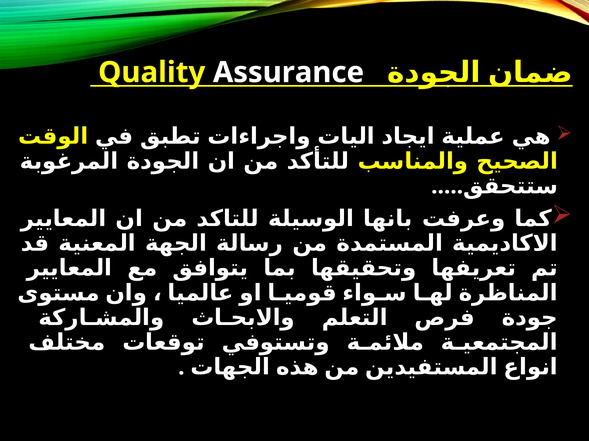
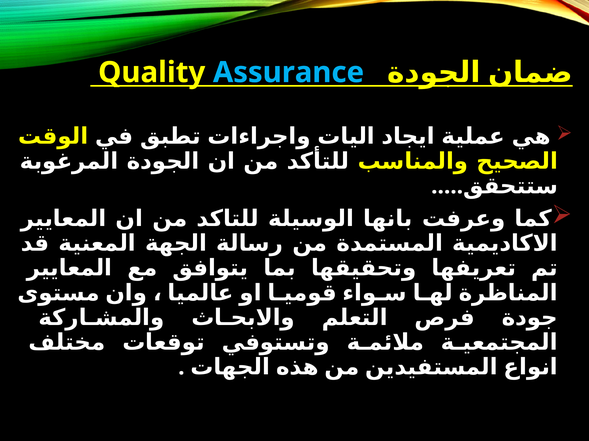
Assurance colour: white -> light blue (289, 73)
